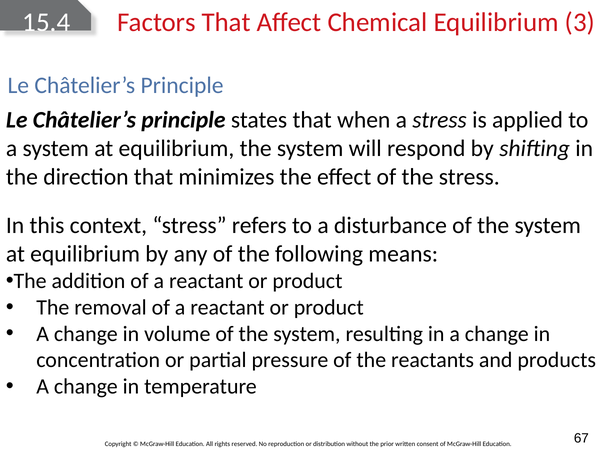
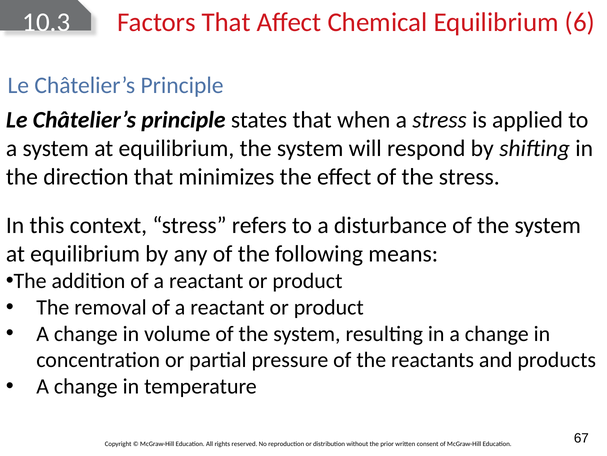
15.4: 15.4 -> 10.3 (46, 22)
3: 3 -> 6 (580, 22)
